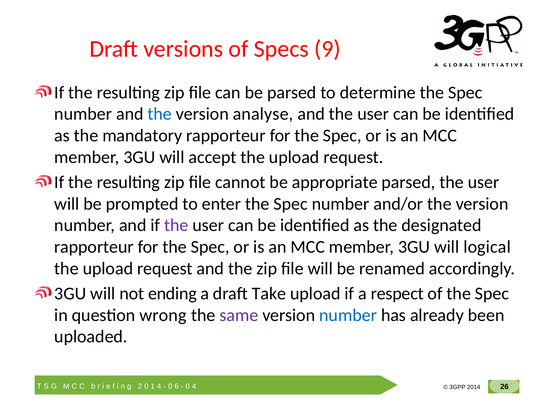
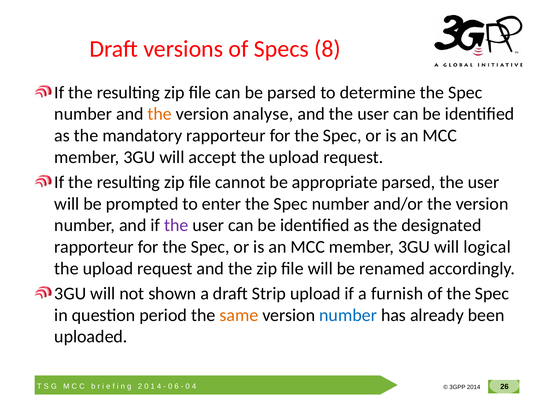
9: 9 -> 8 (328, 49)
the colour: blue -> orange (160, 114)
ending: ending -> shown (172, 293)
Take: Take -> Strip (269, 293)
respect: respect -> furnish (397, 293)
wrong: wrong -> period (163, 315)
same colour: purple -> orange (239, 315)
